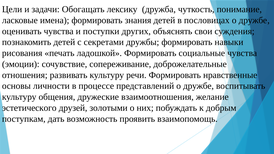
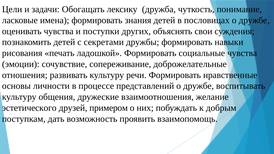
золотыми: золотыми -> примером (109, 108)
